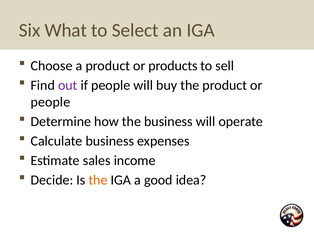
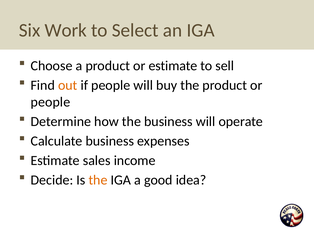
What: What -> Work (66, 30)
or products: products -> estimate (173, 66)
out colour: purple -> orange (68, 85)
